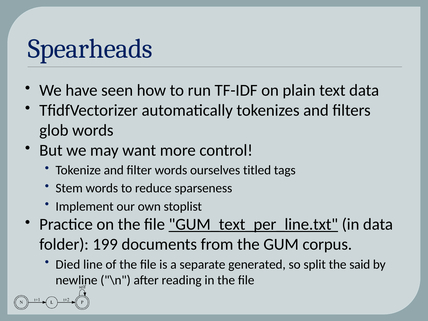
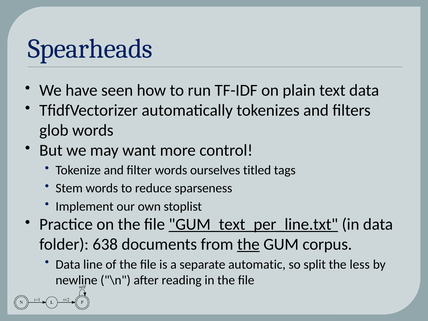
199: 199 -> 638 (105, 244)
the underline: none -> present (248, 244)
Died: Died -> Data (68, 264)
generated: generated -> automatic (257, 264)
said: said -> less (360, 264)
